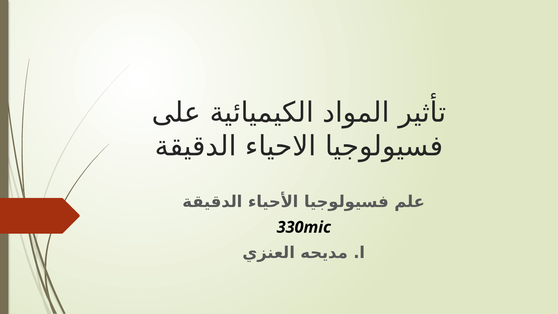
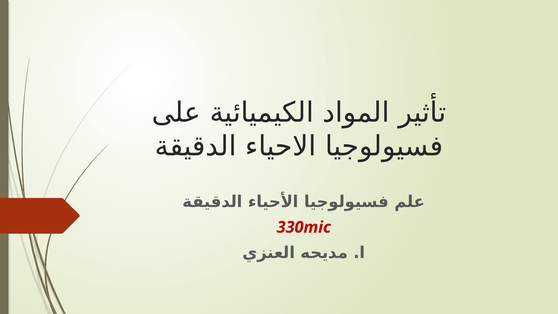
330mic colour: black -> red (304, 227)
